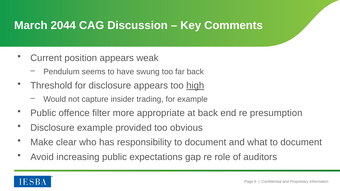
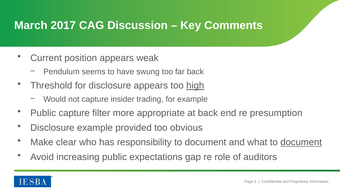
2044: 2044 -> 2017 (63, 25)
Public offence: offence -> capture (74, 113)
document underline: none -> present (301, 143)
